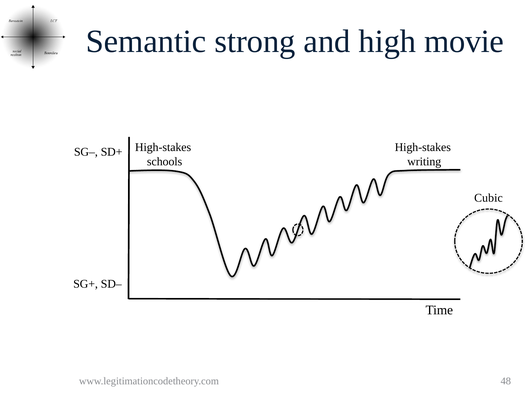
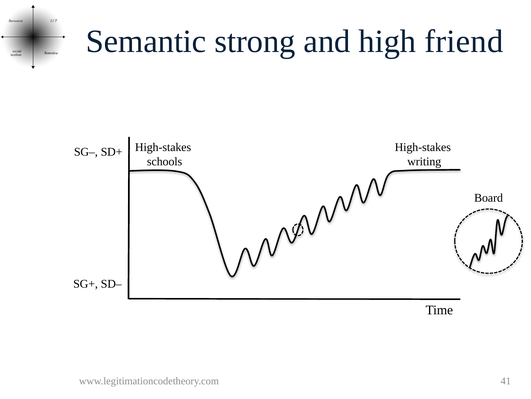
movie: movie -> friend (464, 41)
Cubic: Cubic -> Board (489, 198)
48: 48 -> 41 (506, 380)
